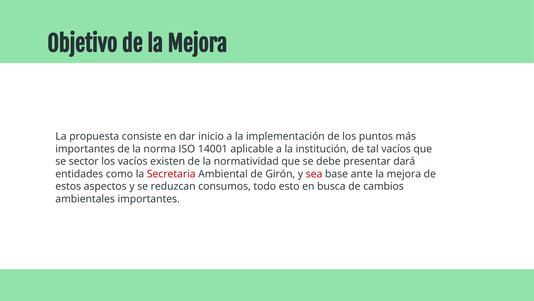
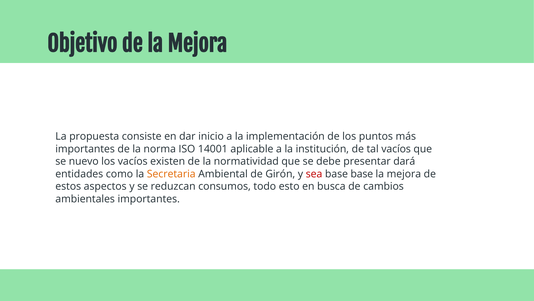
sector: sector -> nuevo (84, 161)
Secretaria colour: red -> orange (171, 174)
base ante: ante -> base (362, 174)
